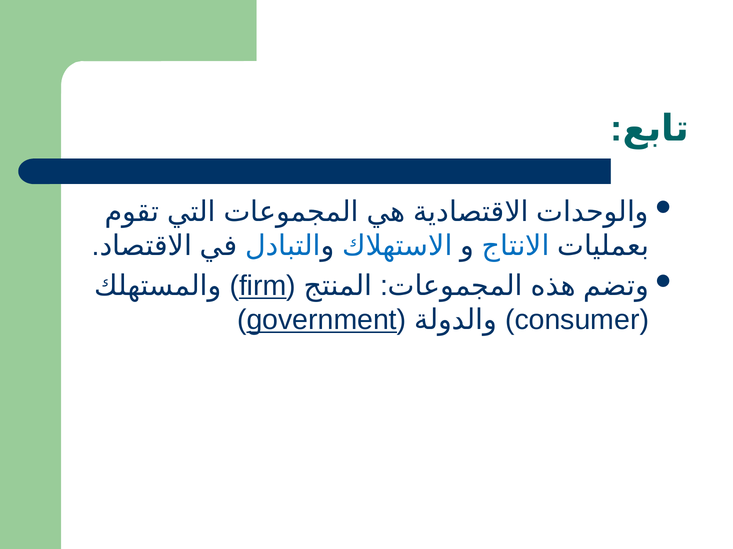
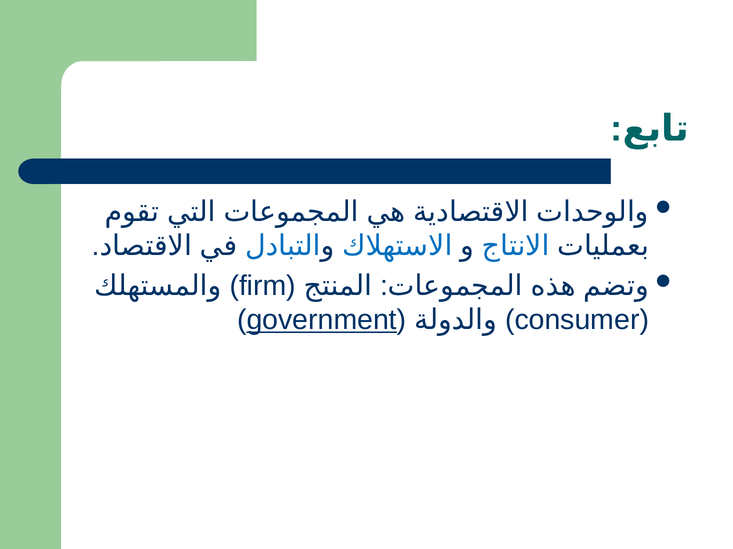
firm underline: present -> none (263, 286)
